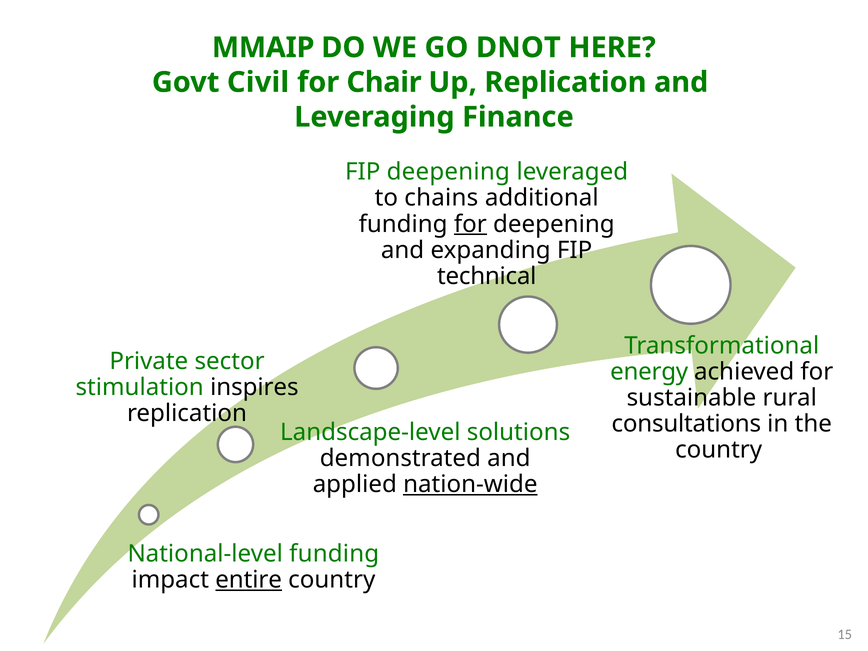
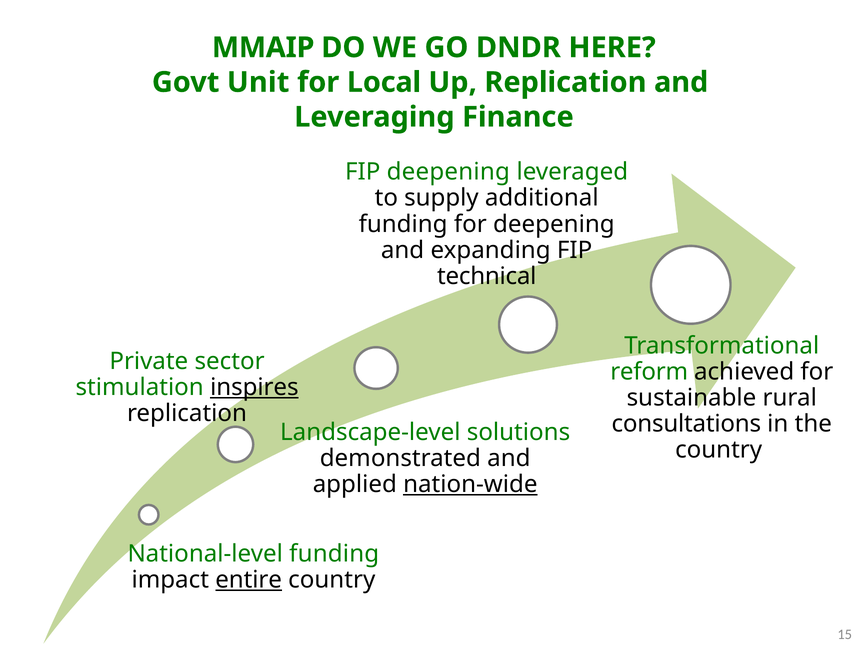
DNOT: DNOT -> DNDR (518, 48)
Civil: Civil -> Unit (258, 82)
Chair: Chair -> Local (384, 82)
chains: chains -> supply (441, 198)
for underline: present -> none (470, 224)
energy: energy -> reform (649, 372)
inspires underline: none -> present (254, 387)
